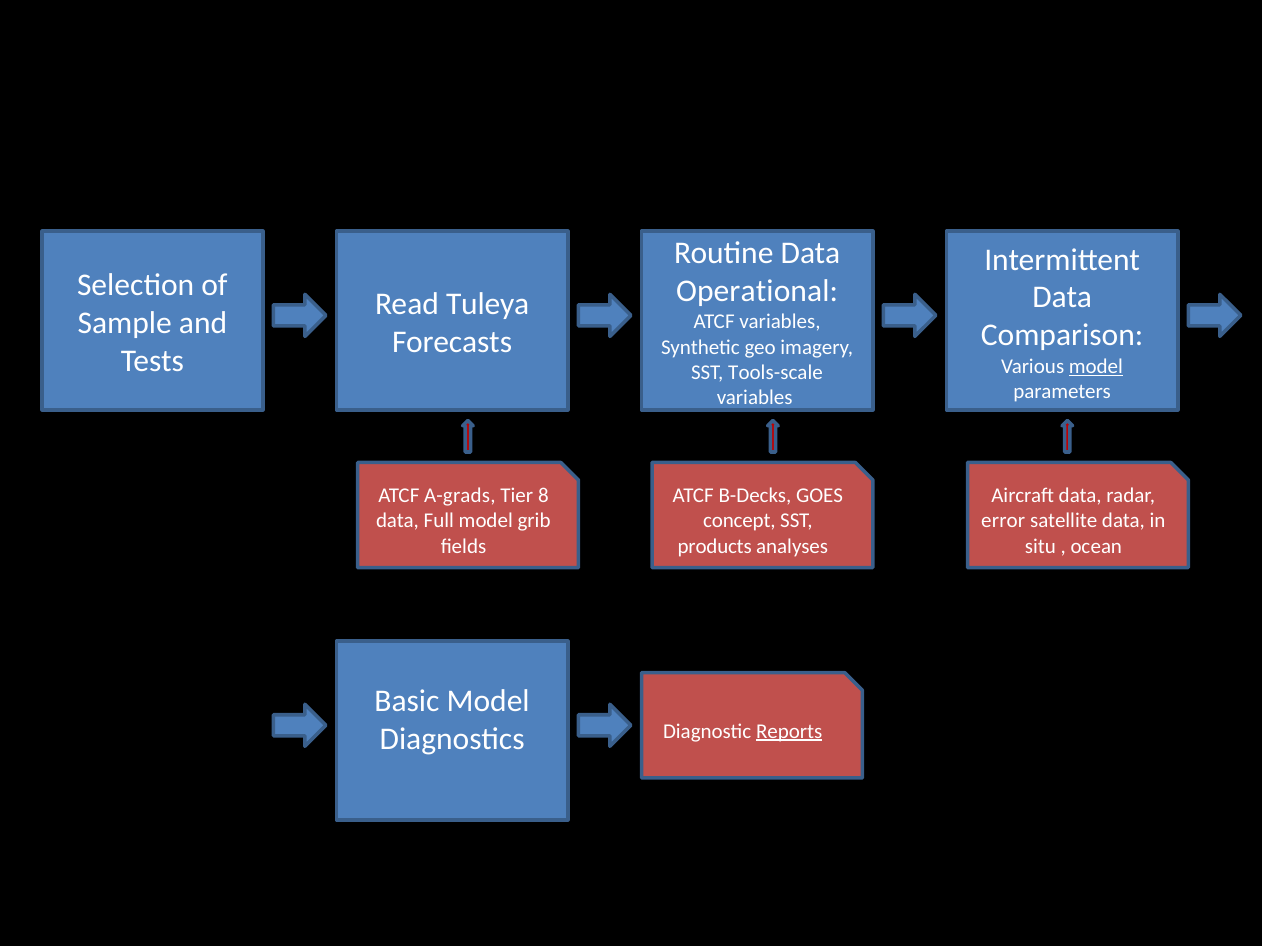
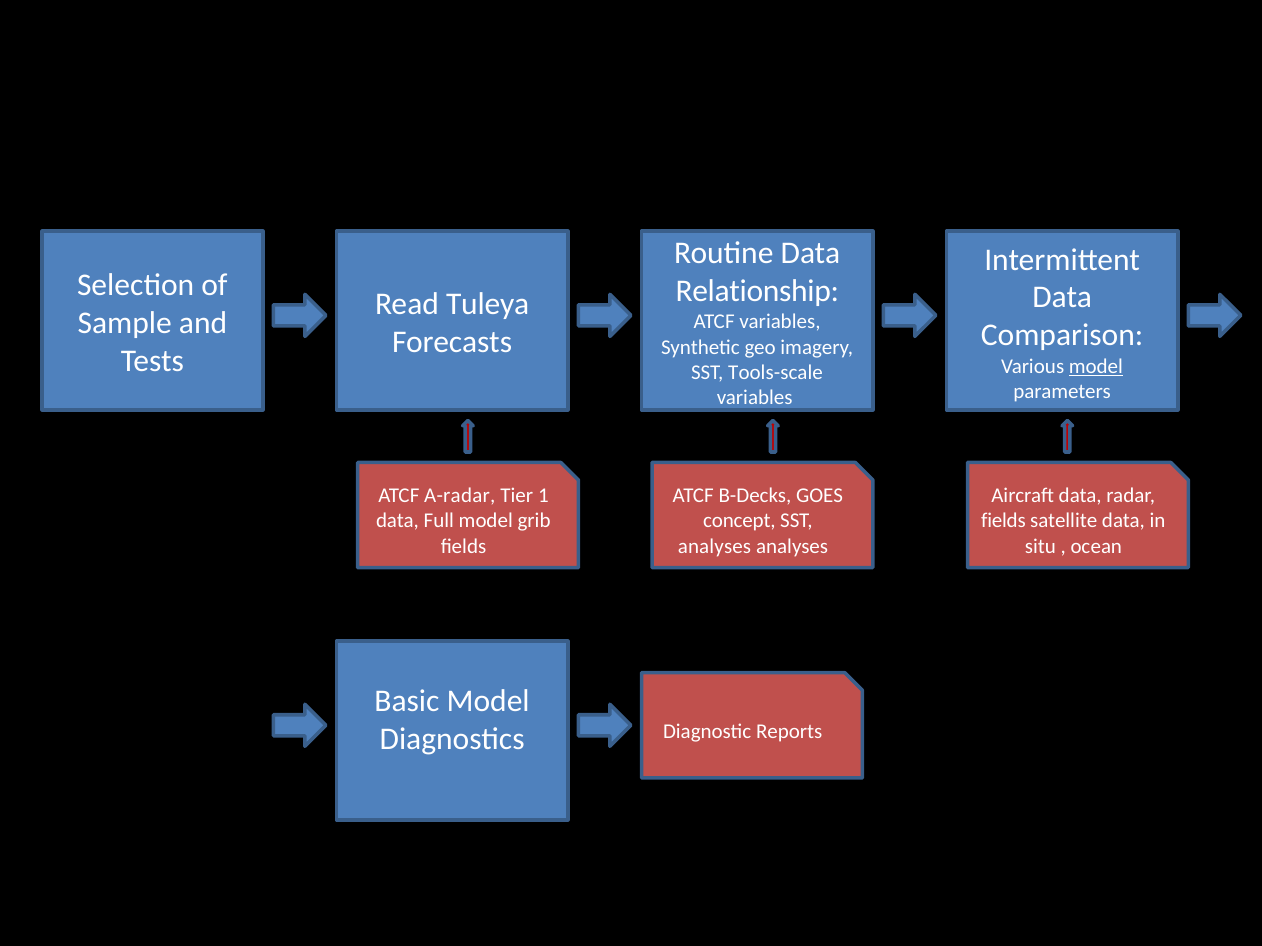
Operational: Operational -> Relationship (757, 291)
A-grads: A-grads -> A-radar (460, 496)
8: 8 -> 1 (543, 496)
error: error -> fields (1003, 521)
products: products -> analyses (715, 546)
Reports underline: present -> none (789, 731)
